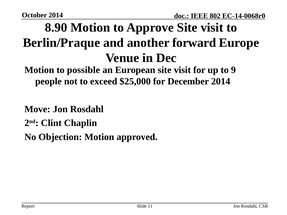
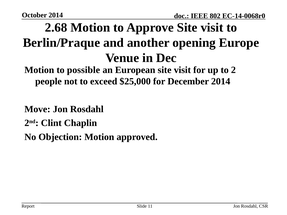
8.90: 8.90 -> 2.68 (56, 27)
forward: forward -> opening (194, 43)
9: 9 -> 2 (233, 70)
